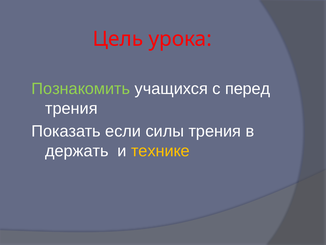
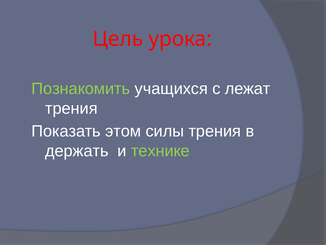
перед: перед -> лежат (248, 89)
если: если -> этом (123, 131)
технике colour: yellow -> light green (160, 151)
